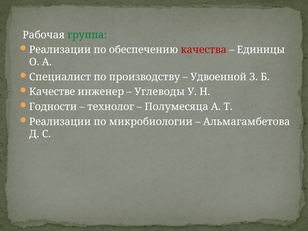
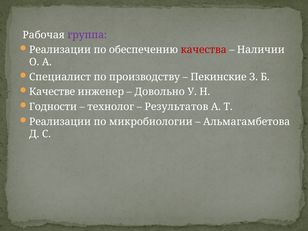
группа colour: green -> purple (87, 35)
Единицы: Единицы -> Наличии (261, 50)
Удвоенной: Удвоенной -> Пекинские (219, 77)
Углеводы: Углеводы -> Довольно (160, 92)
Полумесяца: Полумесяца -> Результатов (176, 107)
